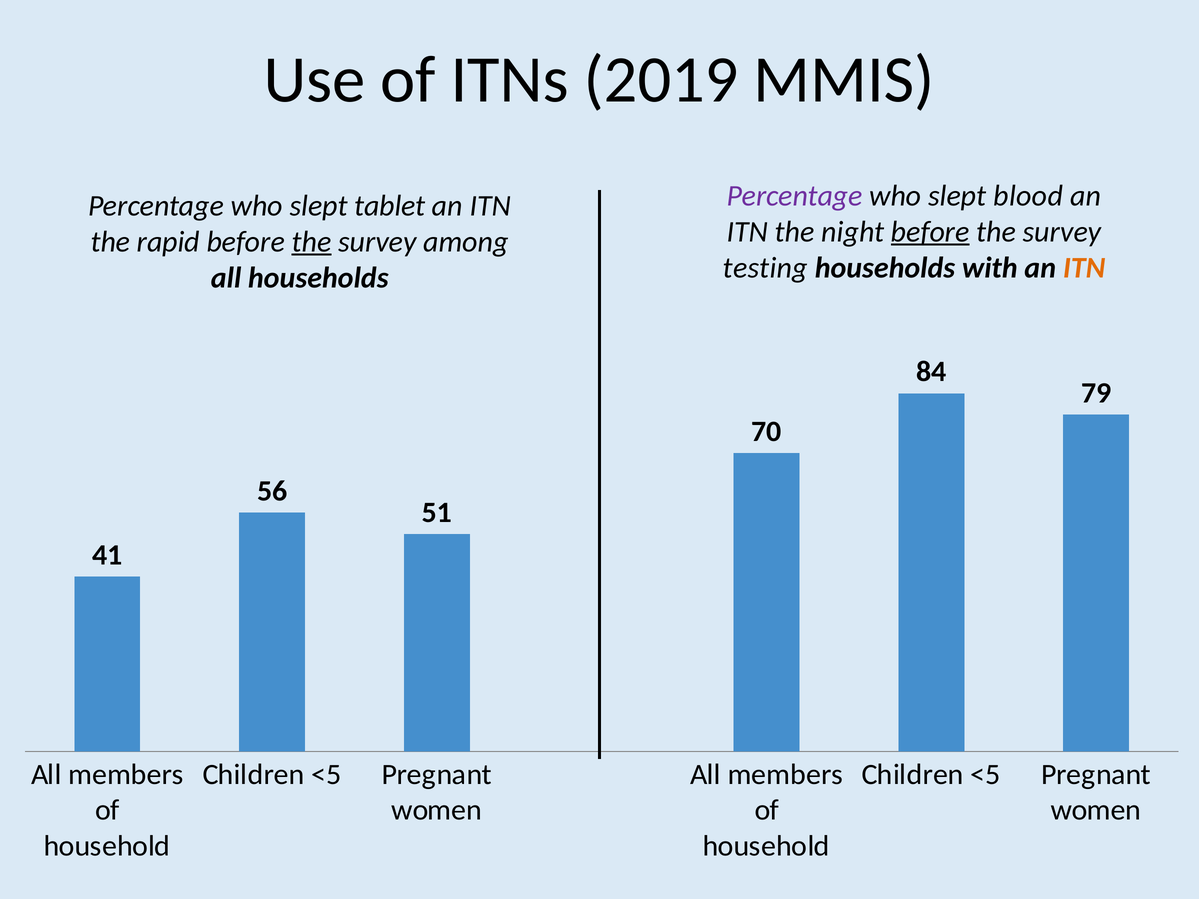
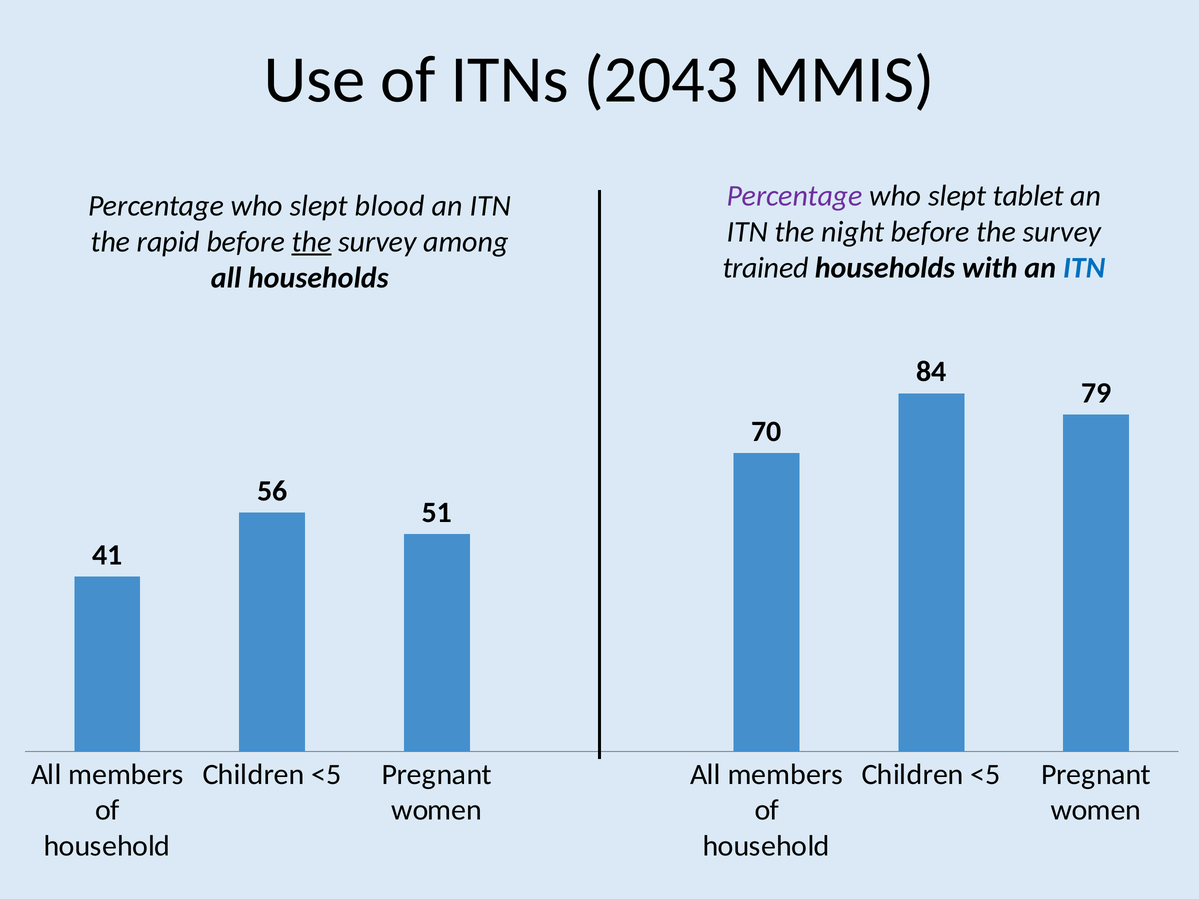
2019: 2019 -> 2043 (661, 80)
blood: blood -> tablet (1028, 196)
tablet: tablet -> blood (390, 206)
before underline: present -> none (930, 232)
testing: testing -> trained (766, 268)
ITN colour: orange -> blue (1084, 268)
